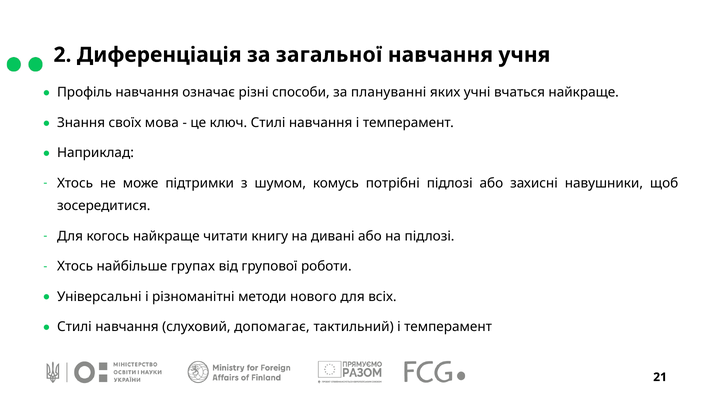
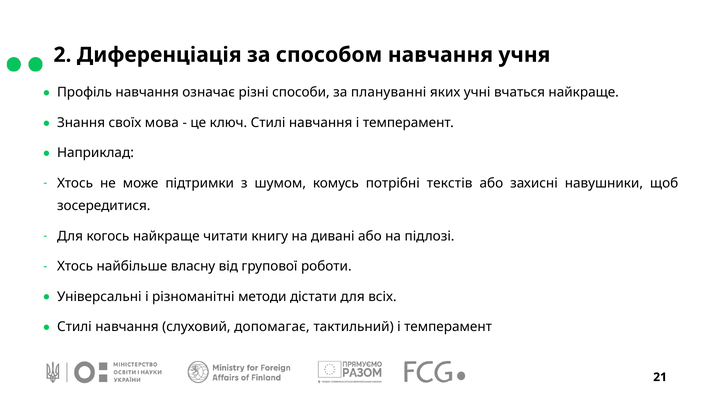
загальної: загальної -> способом (329, 55)
потрібні підлозі: підлозі -> текстів (450, 183)
групах: групах -> власну (193, 267)
нового: нового -> дістати (313, 297)
